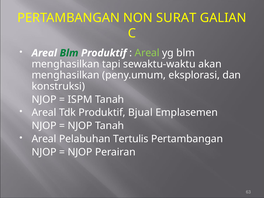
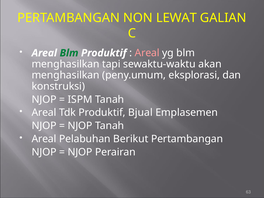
SURAT: SURAT -> LEWAT (176, 18)
Areal colour: light green -> pink (147, 53)
Tertulis: Tertulis -> Berikut (131, 139)
